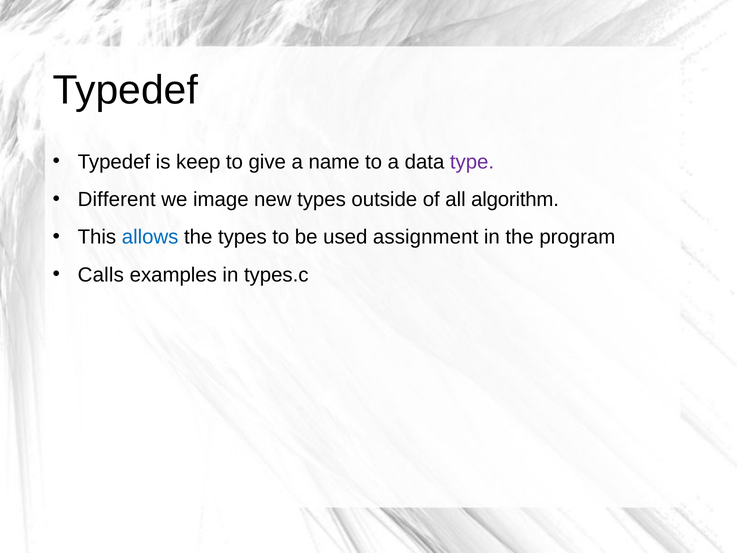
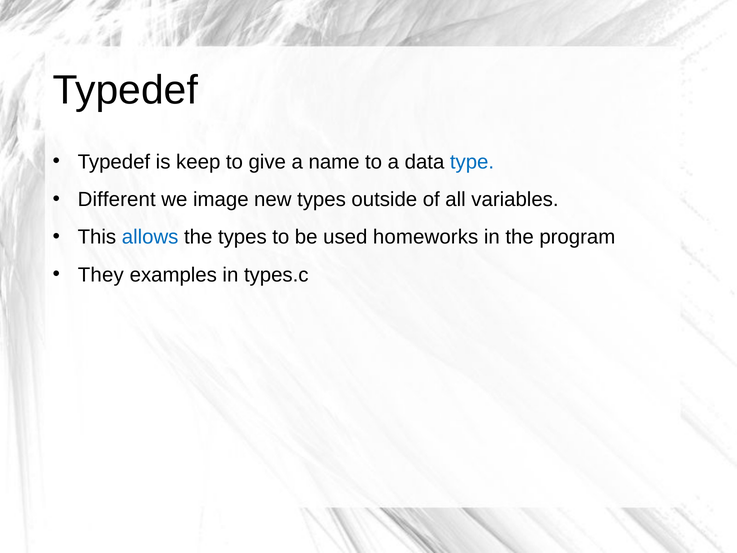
type colour: purple -> blue (472, 162)
algorithm: algorithm -> variables (515, 199)
assignment: assignment -> homeworks (426, 237)
Calls: Calls -> They (101, 275)
